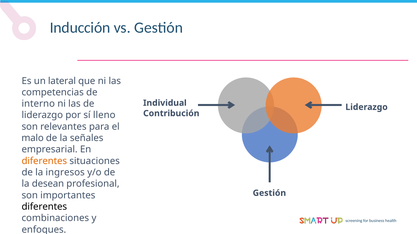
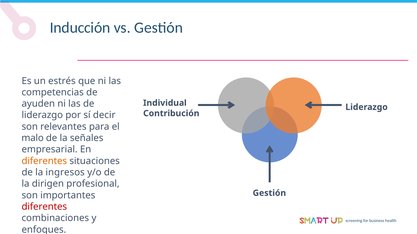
lateral: lateral -> estrés (62, 81)
interno: interno -> ayuden (38, 104)
lleno: lleno -> decir (104, 115)
desean: desean -> dirigen (48, 184)
diferentes colour: black -> red (44, 207)
